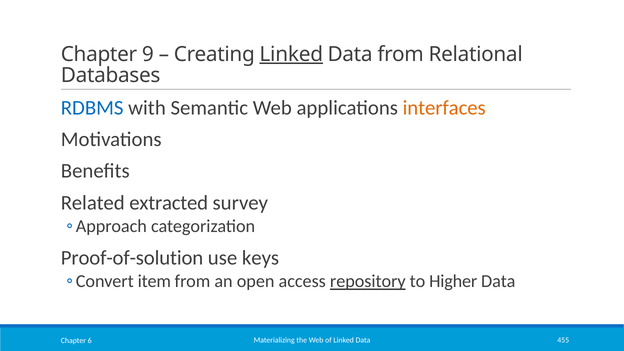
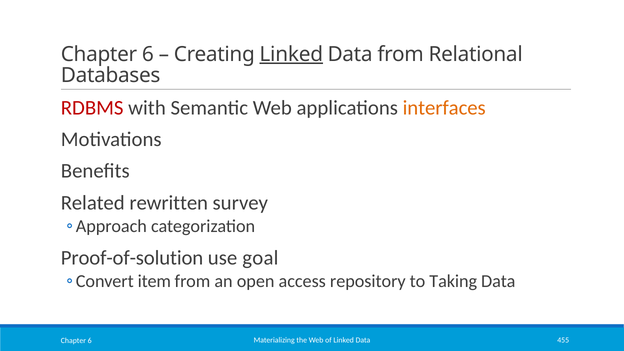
9: 9 -> 6 (148, 54)
RDBMS colour: blue -> red (92, 108)
extracted: extracted -> rewritten (169, 203)
keys: keys -> goal (260, 258)
repository underline: present -> none (368, 281)
Higher: Higher -> Taking (453, 281)
